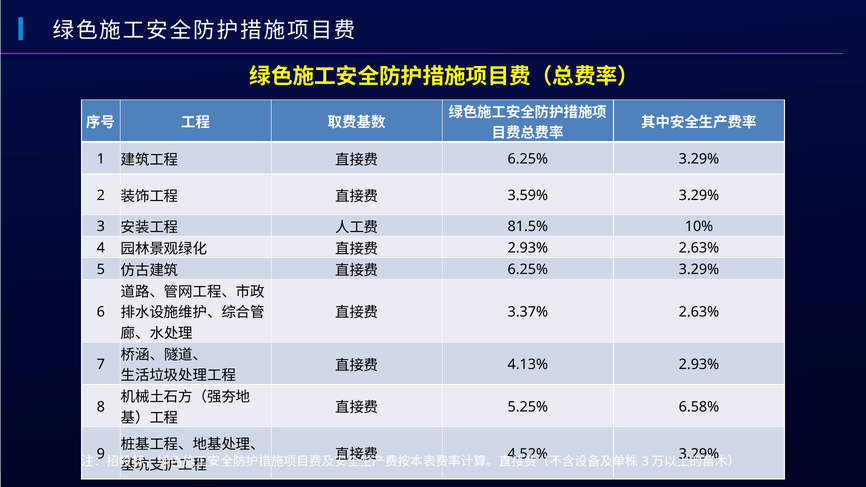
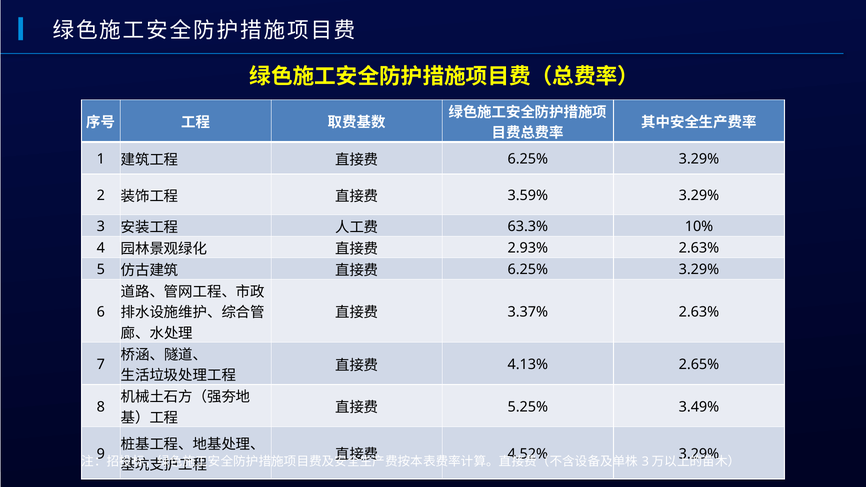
81.5%: 81.5% -> 63.3% (528, 227)
4.13% 2.93%: 2.93% -> 2.65% (699, 365)
6.58%: 6.58% -> 3.49% (699, 407)
